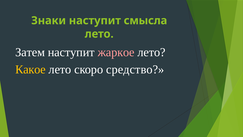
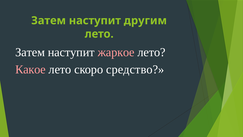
Знаки: Знаки -> Затем (49, 21)
смысла: смысла -> другим (145, 21)
Какое colour: yellow -> pink (30, 69)
